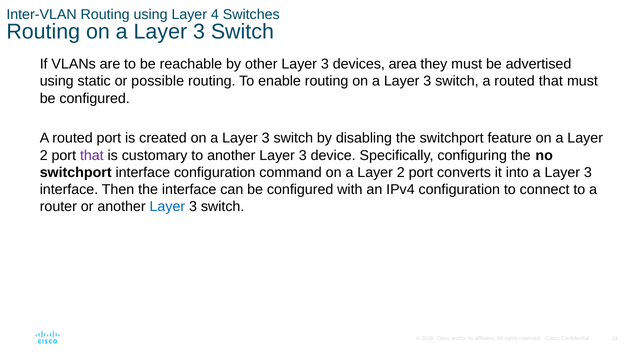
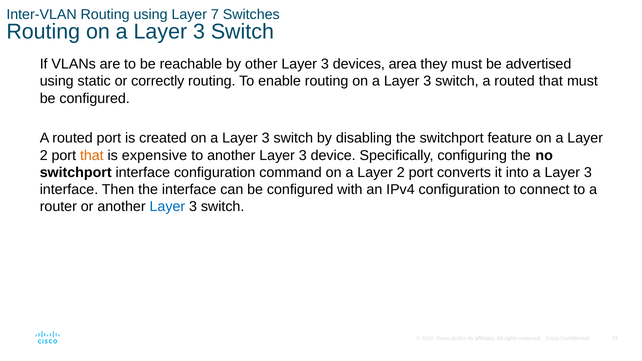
4: 4 -> 7 (215, 15)
possible: possible -> correctly (158, 81)
that colour: purple -> orange (92, 155)
customary: customary -> expensive (155, 155)
